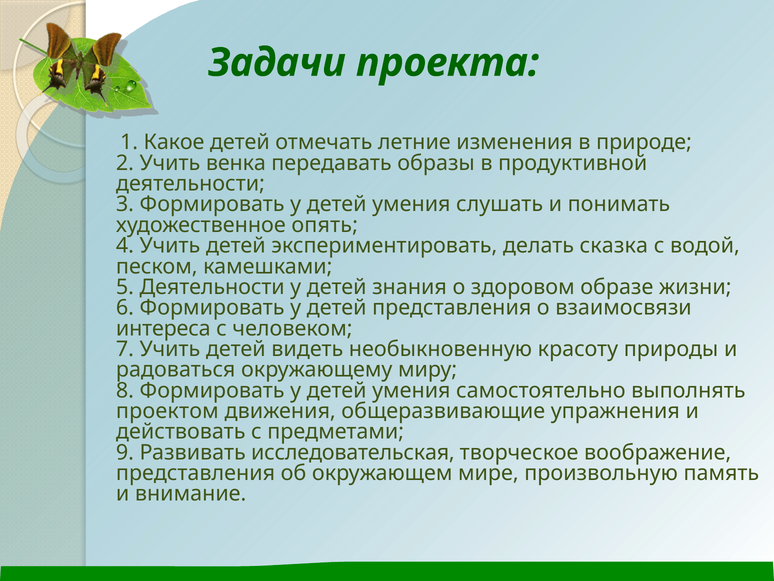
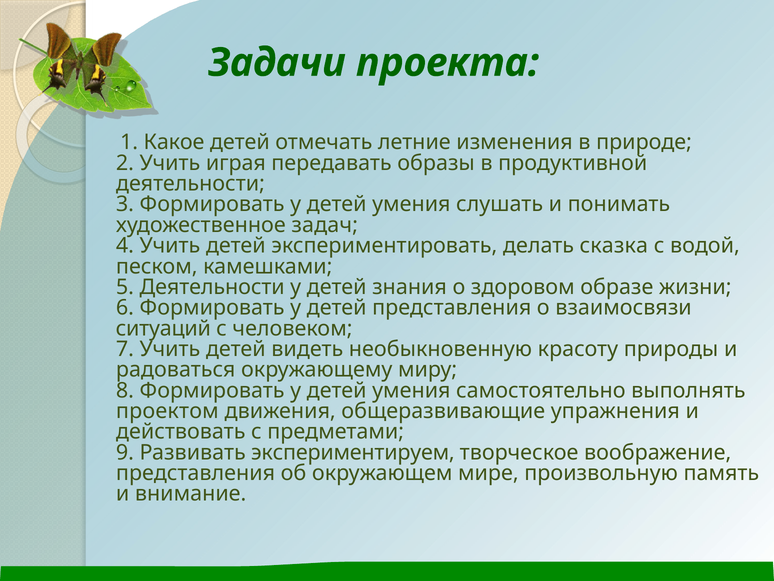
венка: венка -> играя (236, 163)
опять: опять -> задач (325, 225)
интереса: интереса -> ситуаций (163, 328)
исследовательская: исследовательская -> экспериментируем (353, 452)
